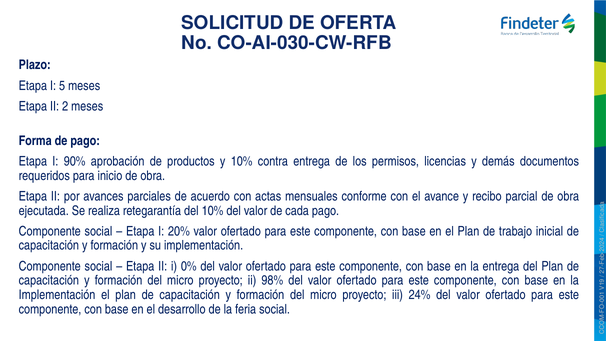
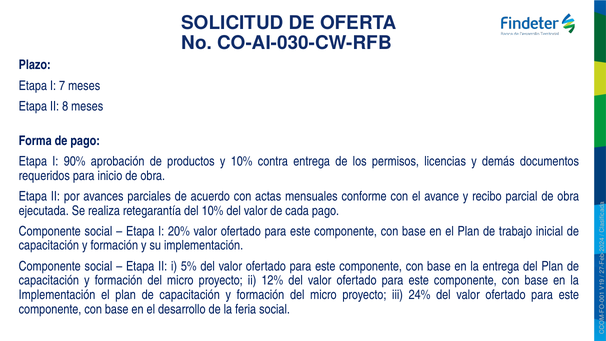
I 5: 5 -> 7 (62, 86)
II 2: 2 -> 8 (65, 106)
0%: 0% -> 5% (189, 266)
98%: 98% -> 12% (272, 280)
